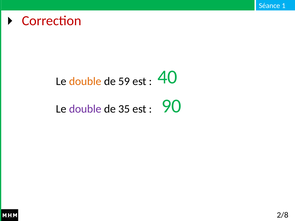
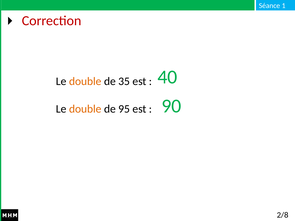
59: 59 -> 35 (124, 81)
double colour: purple -> orange (85, 109)
35: 35 -> 95 (124, 109)
